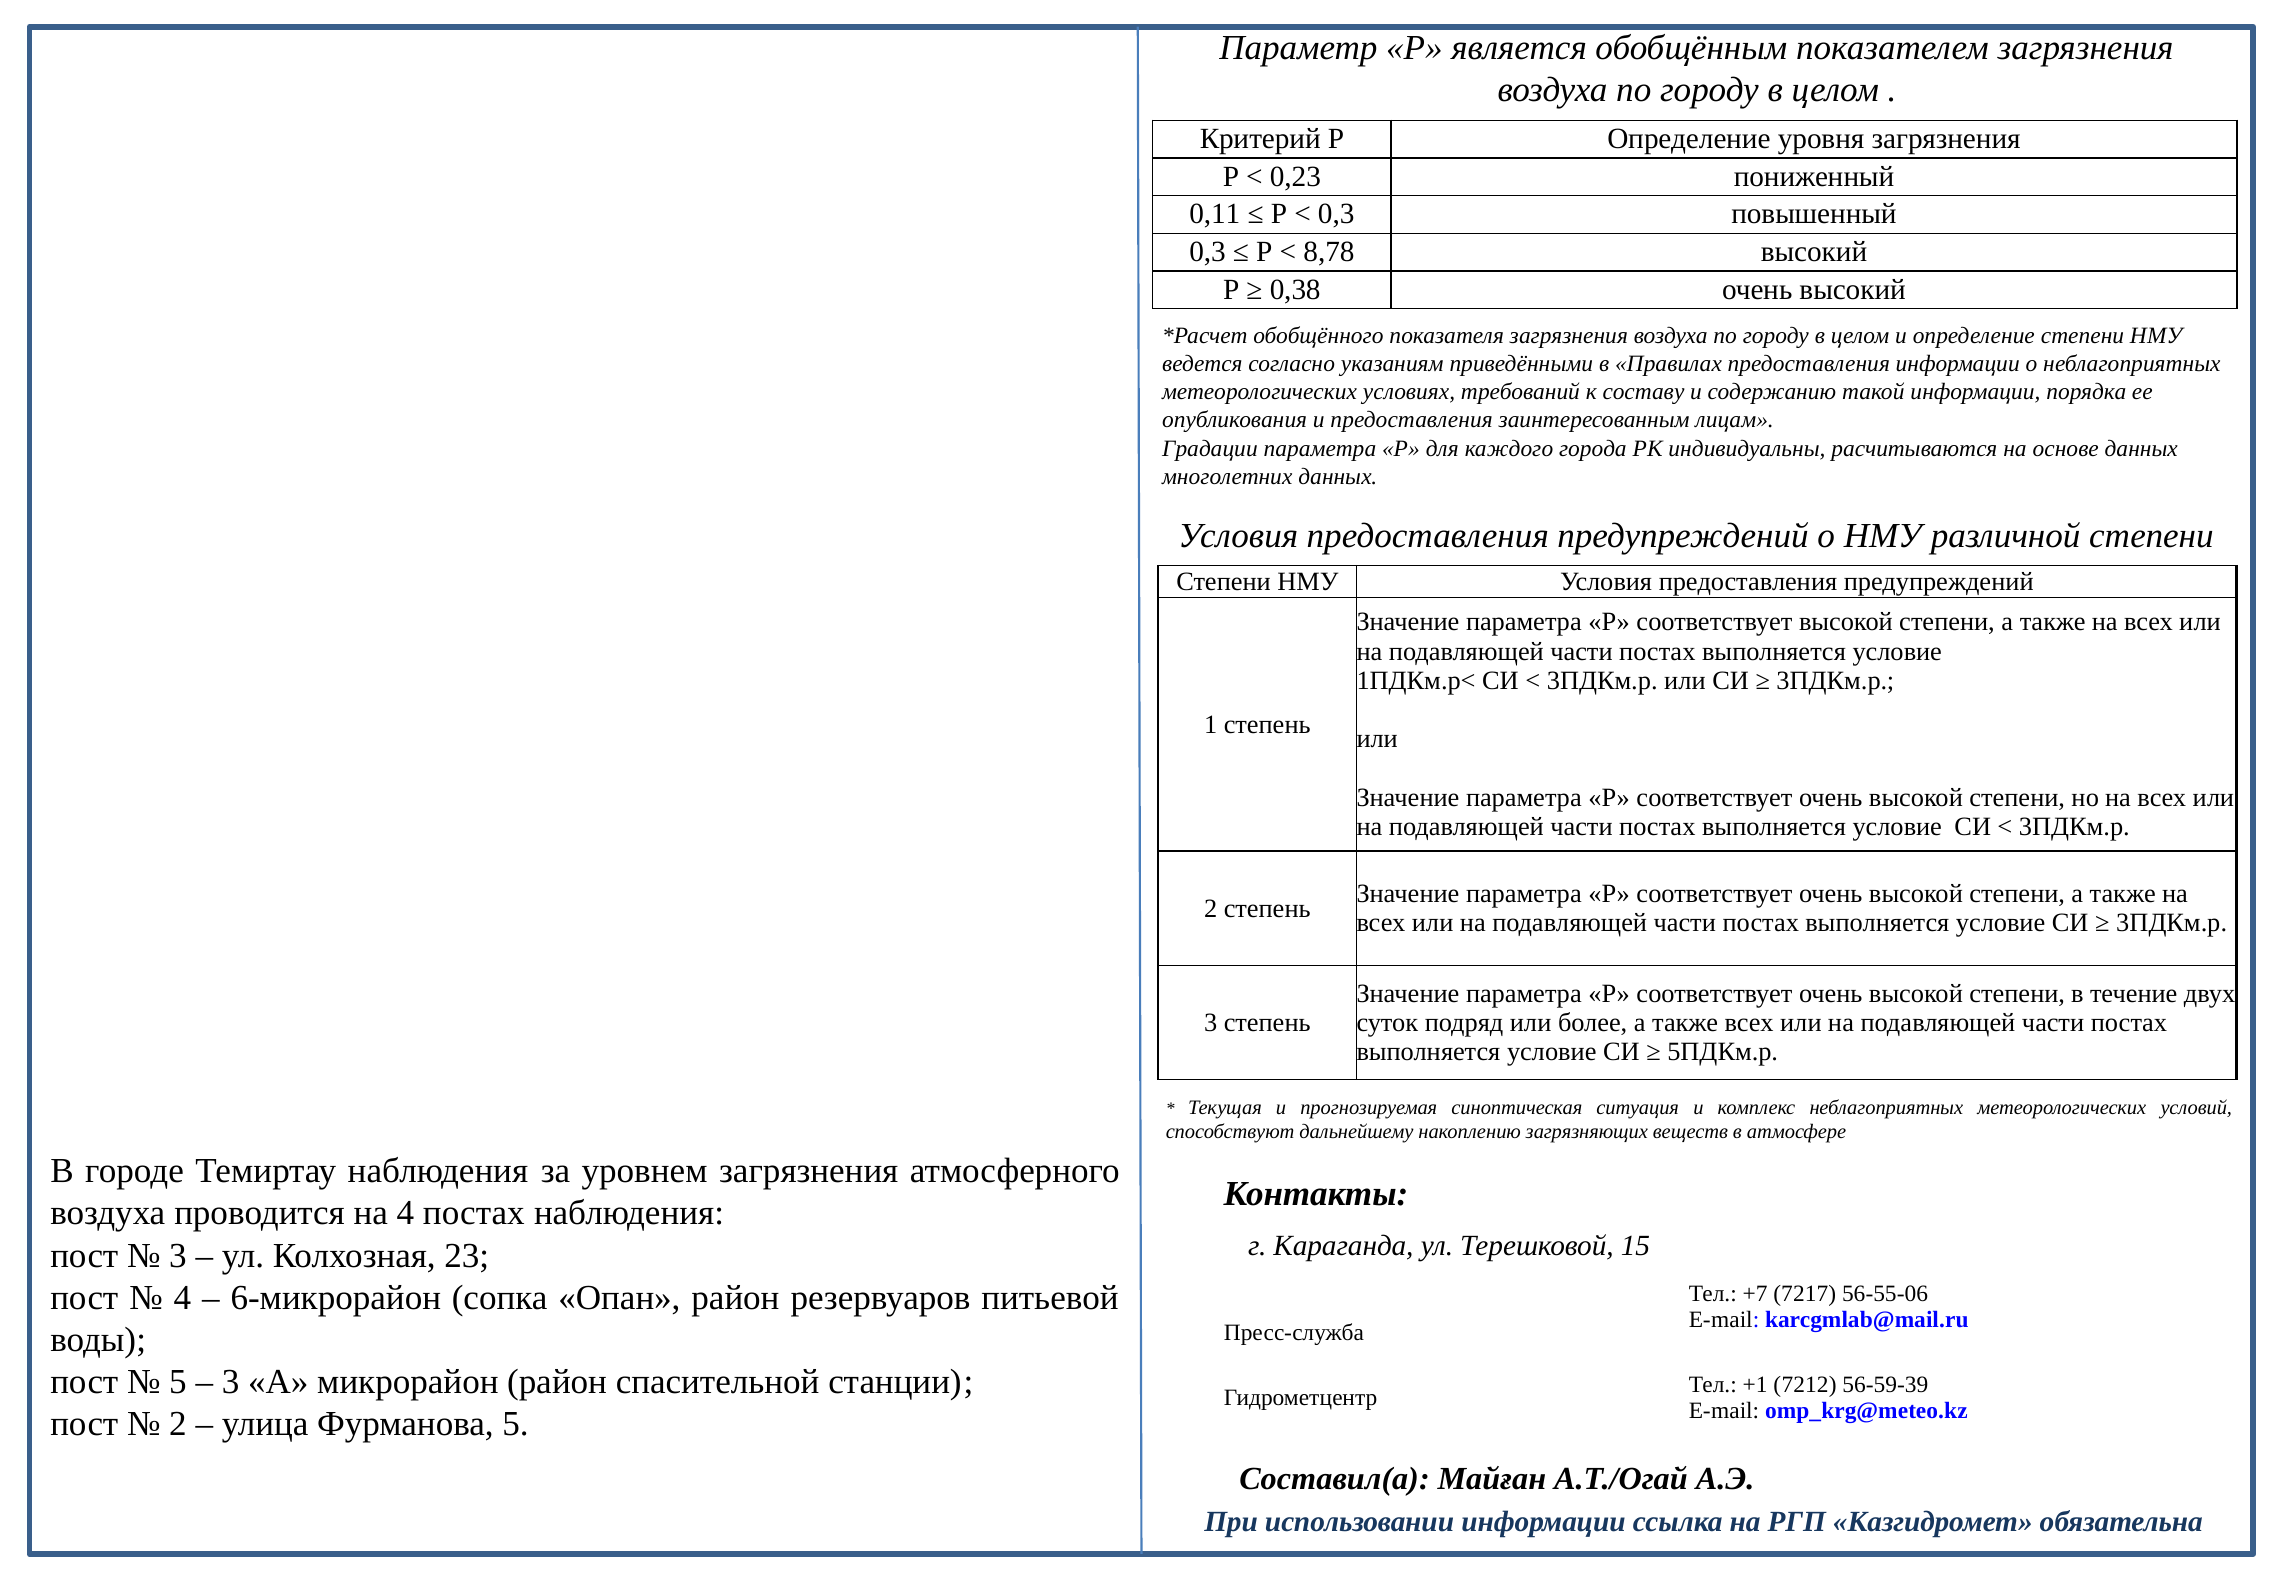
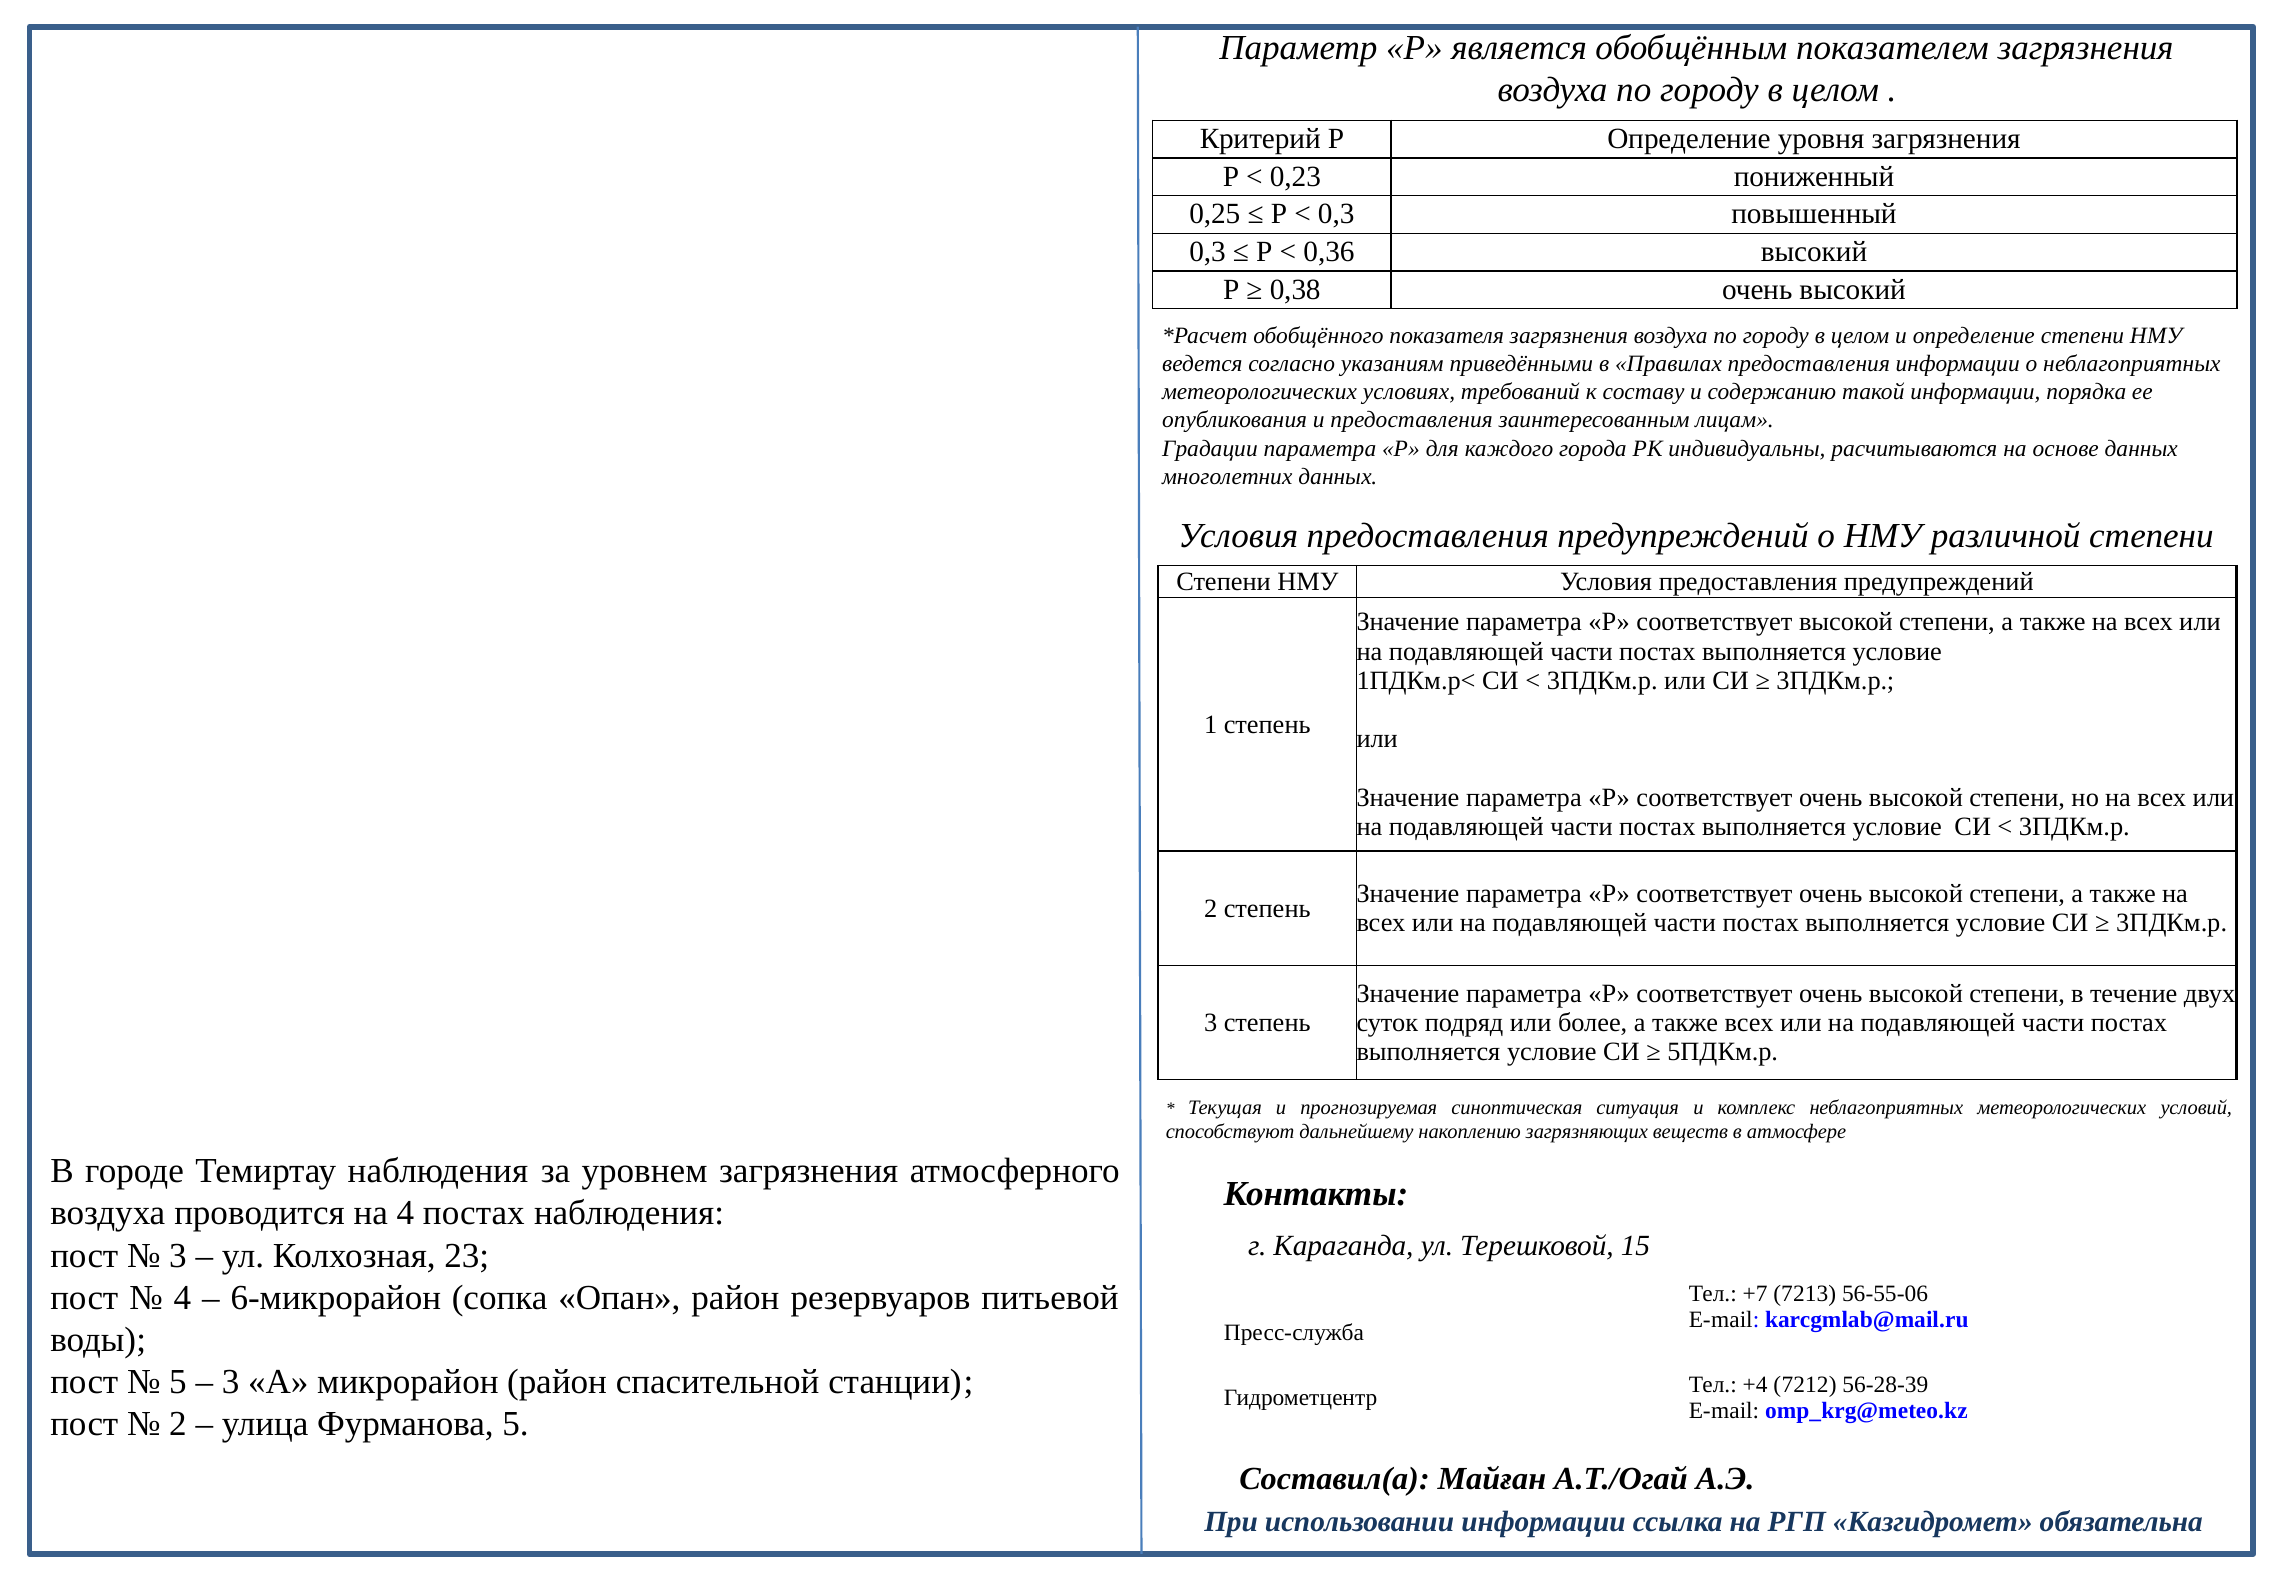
0,11: 0,11 -> 0,25 (1215, 214)
8,78: 8,78 -> 0,36 (1329, 252)
7217: 7217 -> 7213 (1805, 1293)
+1: +1 -> +4 (1755, 1385)
56-59-39: 56-59-39 -> 56-28-39 (1885, 1385)
